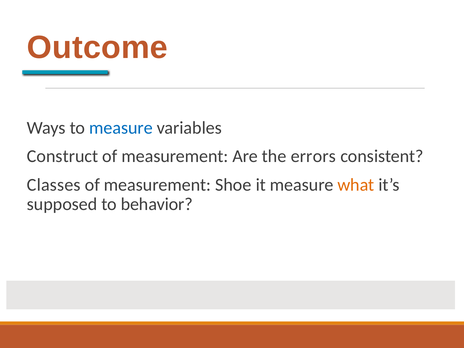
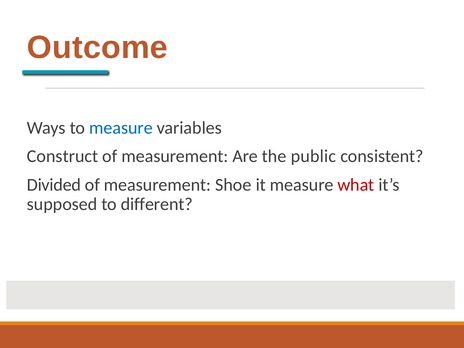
errors: errors -> public (313, 156)
Classes: Classes -> Divided (54, 185)
what colour: orange -> red (356, 185)
behavior: behavior -> different (157, 204)
